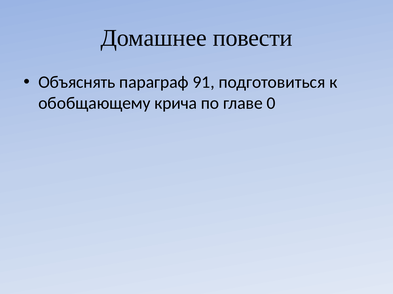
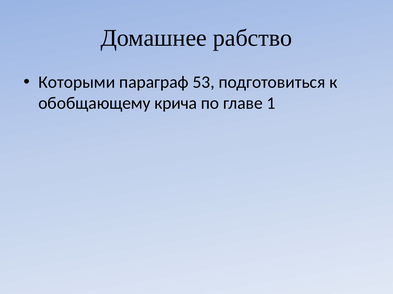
повести: повести -> рабство (253, 38)
Объяснять: Объяснять -> Которыми (77, 82)
91: 91 -> 53 (204, 82)
0: 0 -> 1 (271, 103)
